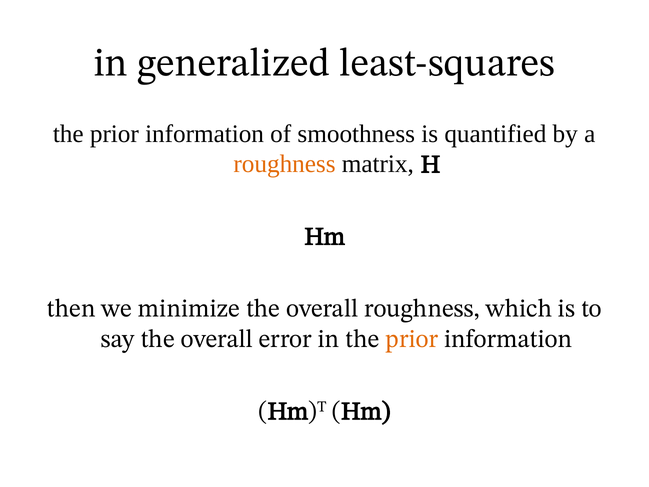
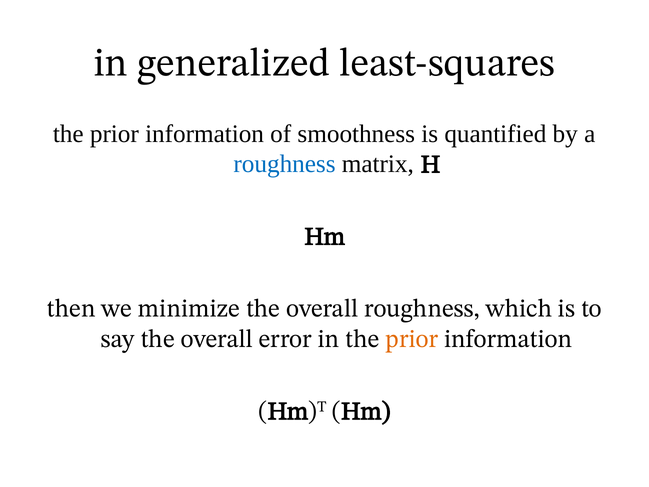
roughness colour: orange -> blue (285, 164)
